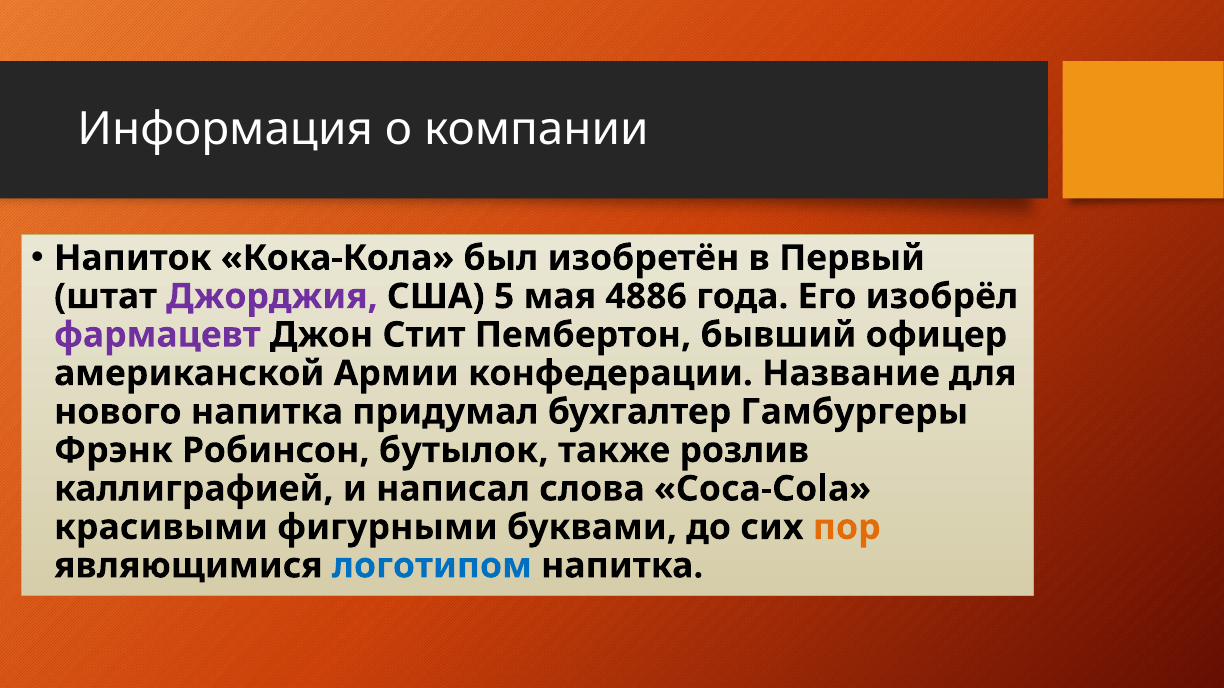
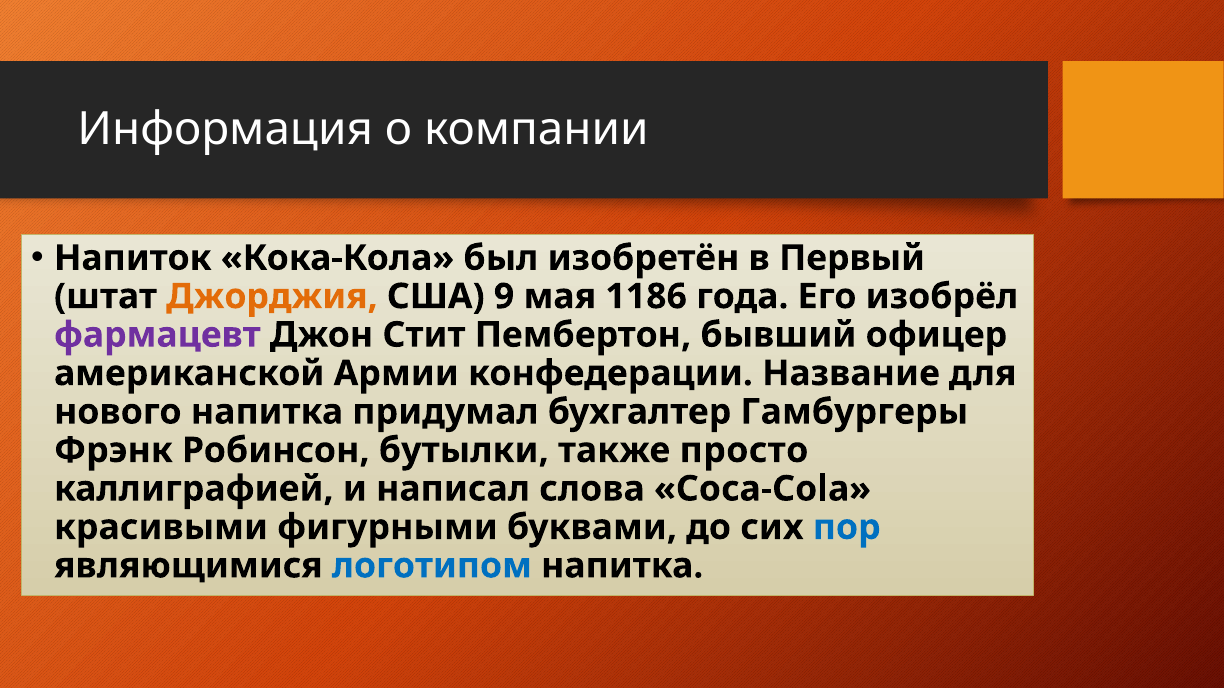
Джорджия colour: purple -> orange (272, 297)
5: 5 -> 9 (504, 297)
4886: 4886 -> 1186 (646, 297)
бутылок: бутылок -> бутылки (464, 451)
розлив: розлив -> просто (744, 451)
пор colour: orange -> blue (847, 528)
